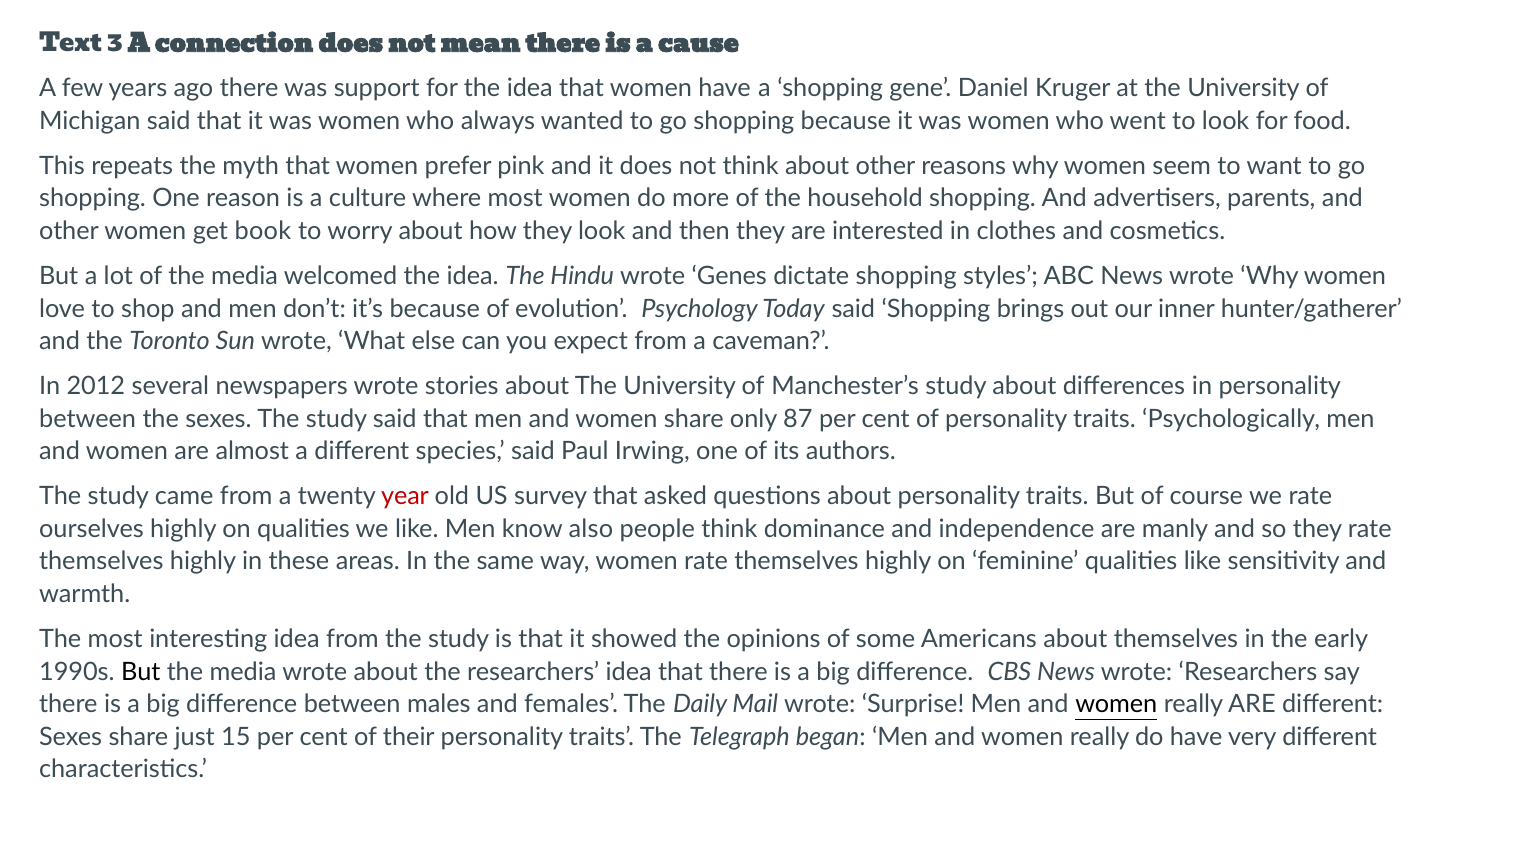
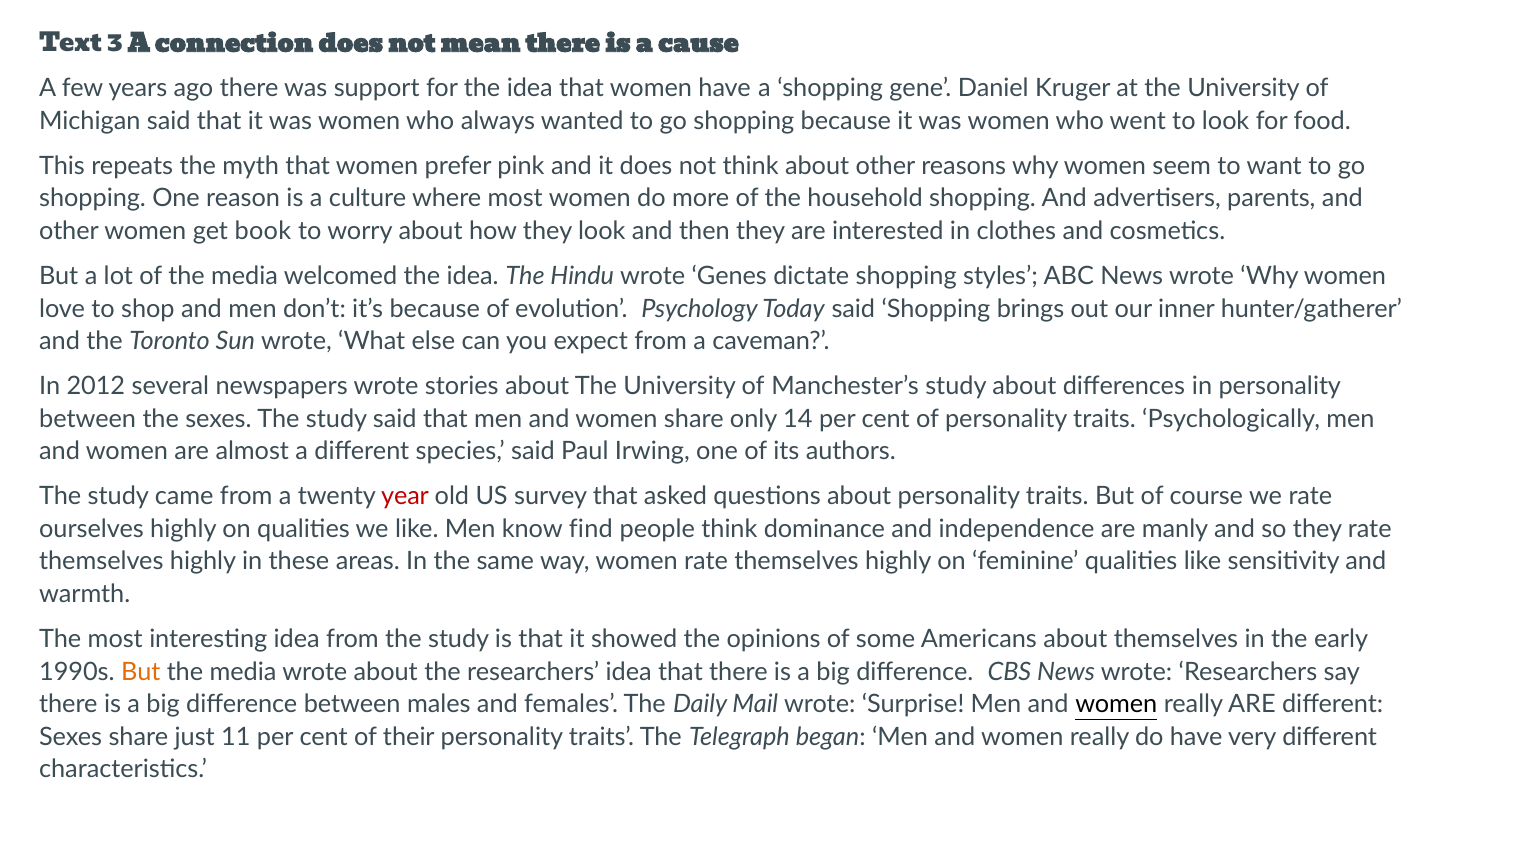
87: 87 -> 14 (798, 419)
also: also -> find (591, 529)
But colour: black -> orange (141, 672)
15: 15 -> 11 (236, 737)
